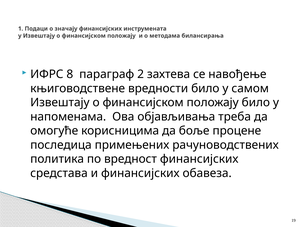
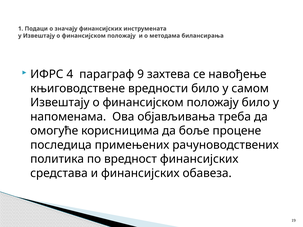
8: 8 -> 4 (70, 74)
2: 2 -> 9 (141, 74)
